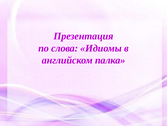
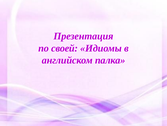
слова: слова -> своей (65, 48)
